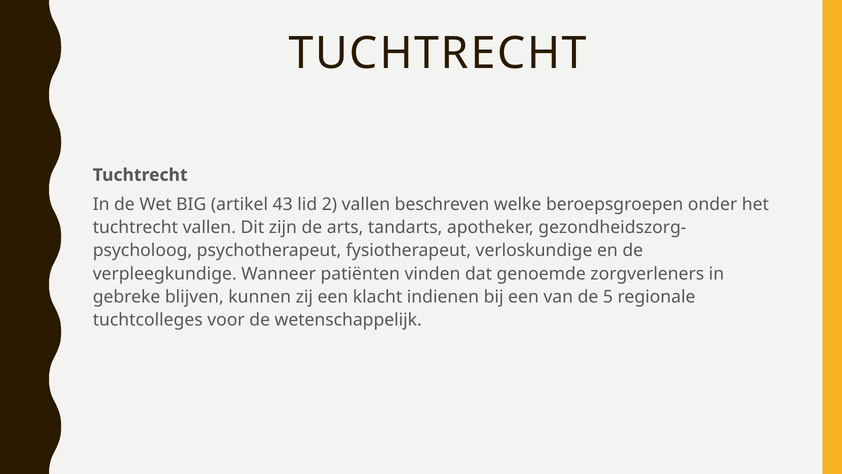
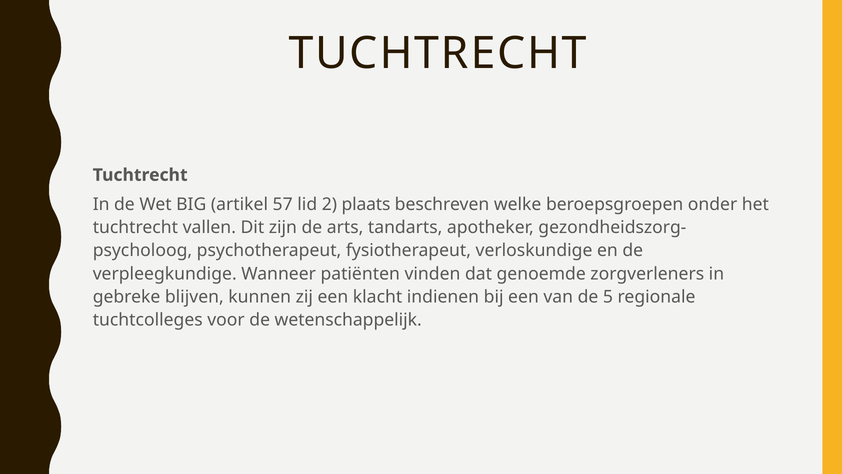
43: 43 -> 57 (283, 204)
2 vallen: vallen -> plaats (366, 204)
